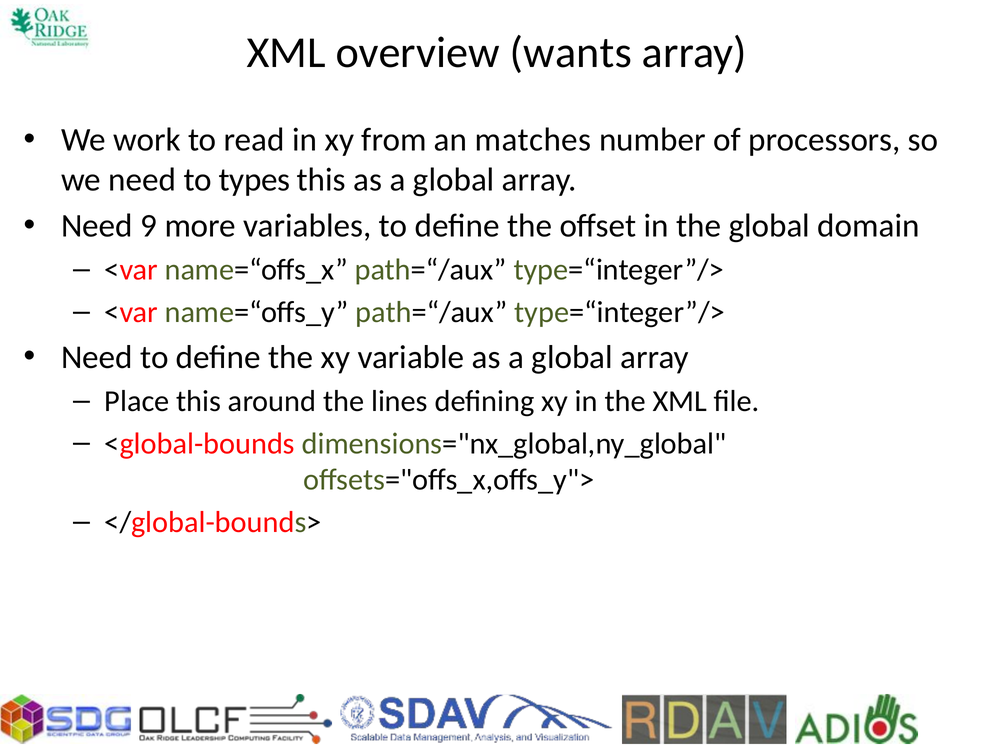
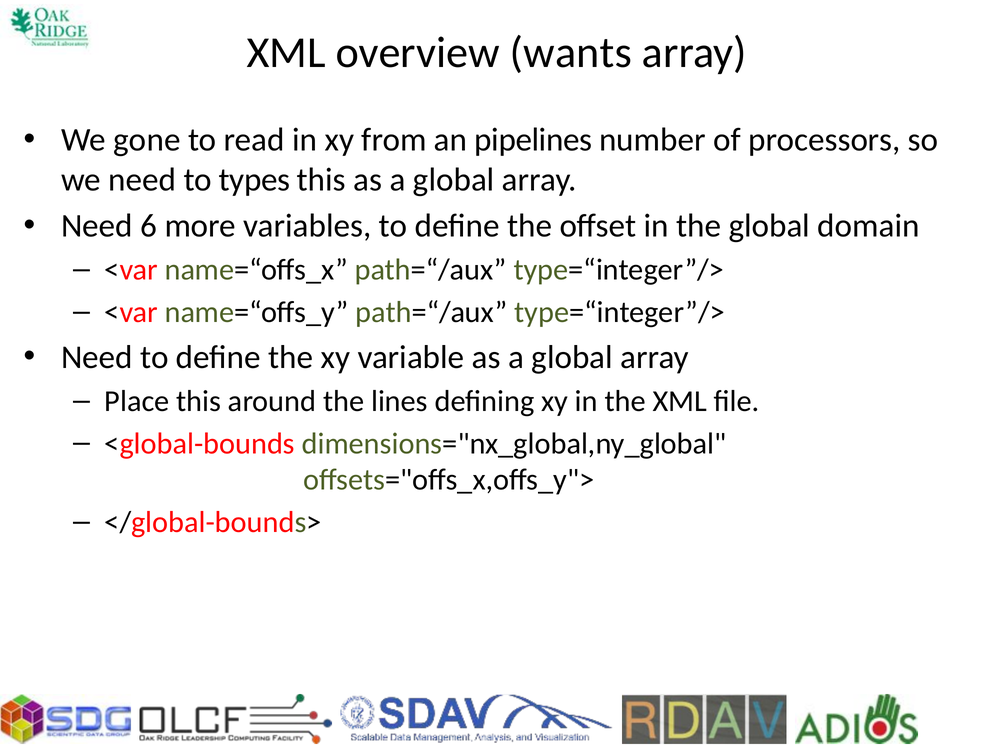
work: work -> gone (147, 140)
matches: matches -> pipelines (533, 140)
9: 9 -> 6 (149, 226)
